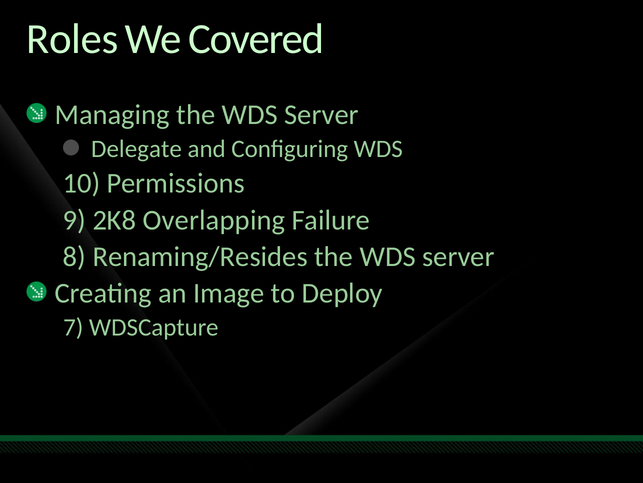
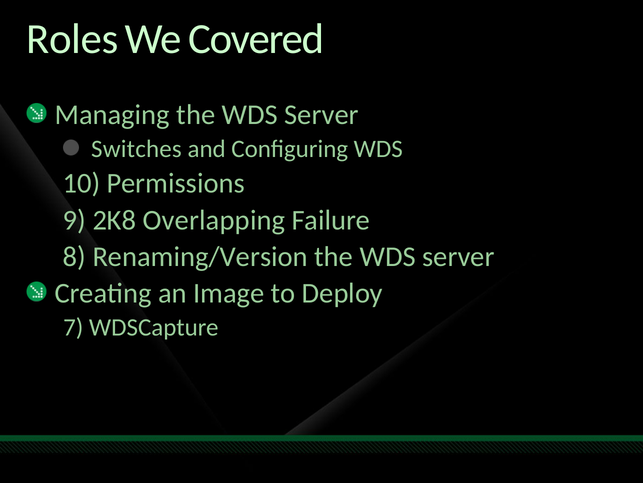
Delegate: Delegate -> Switches (136, 149)
Renaming/Resides: Renaming/Resides -> Renaming/Version (200, 256)
